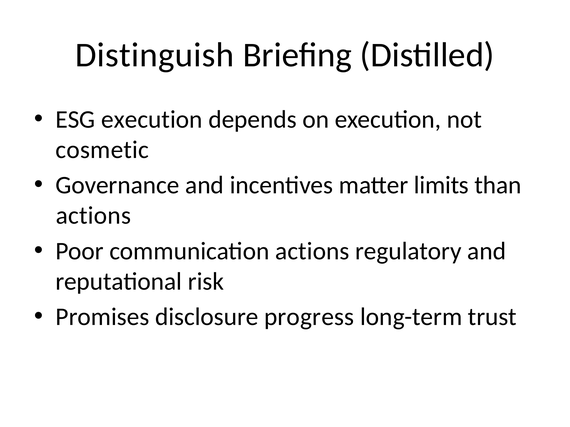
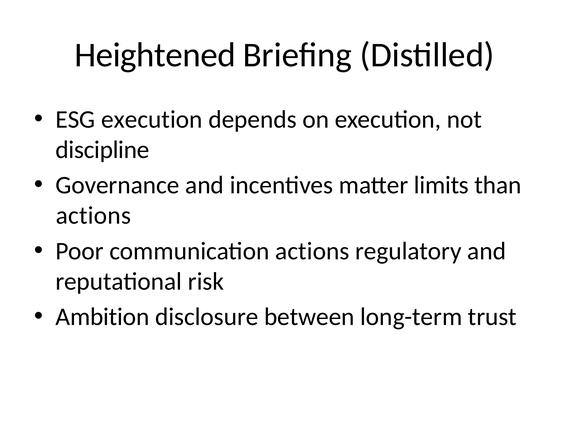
Distinguish: Distinguish -> Heightened (155, 55)
cosmetic: cosmetic -> discipline (103, 150)
Promises: Promises -> Ambition (103, 317)
progress: progress -> between (309, 317)
